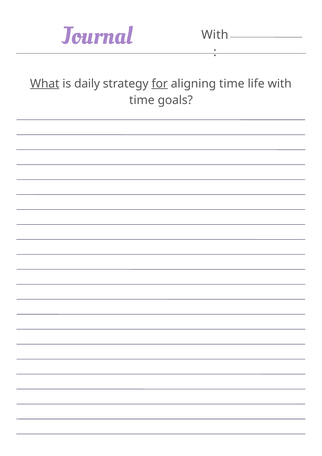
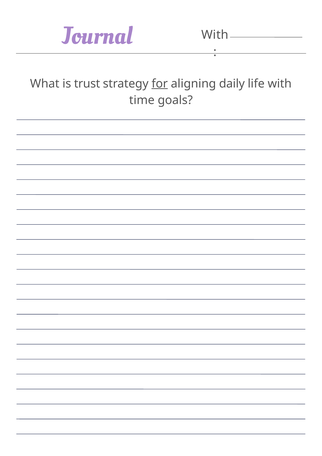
What underline: present -> none (45, 84)
daily: daily -> trust (87, 84)
aligning time: time -> daily (232, 84)
